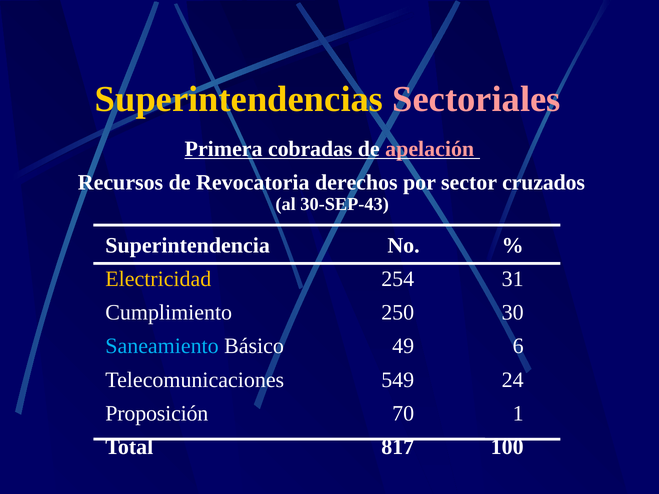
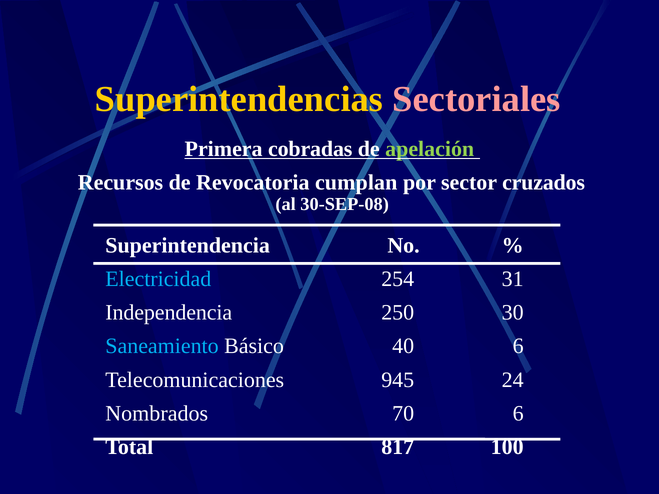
apelación colour: pink -> light green (430, 149)
derechos: derechos -> cumplan (356, 183)
30-SEP-43: 30-SEP-43 -> 30-SEP-08 (345, 204)
Electricidad colour: yellow -> light blue (158, 279)
Cumplimiento: Cumplimiento -> Independencia (169, 313)
49: 49 -> 40 (403, 346)
549: 549 -> 945 (398, 380)
Proposición: Proposición -> Nombrados (157, 414)
70 1: 1 -> 6 (518, 414)
